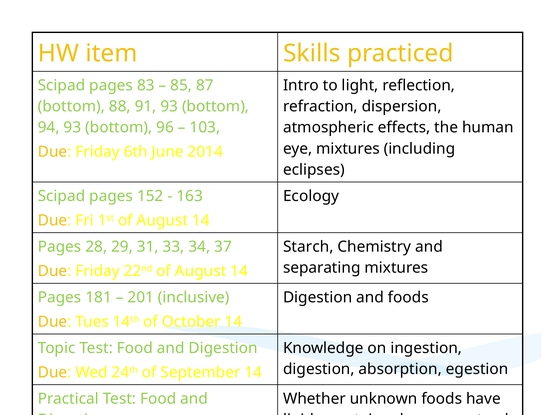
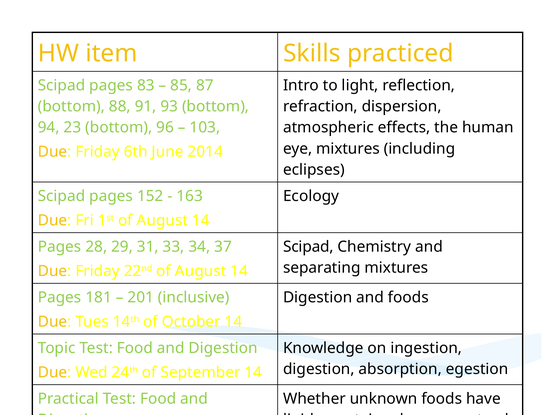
94 93: 93 -> 23 (72, 128)
Starch: Starch -> Scipad (308, 247)
